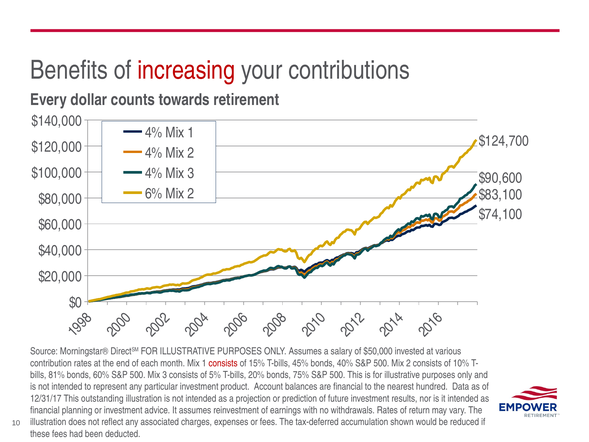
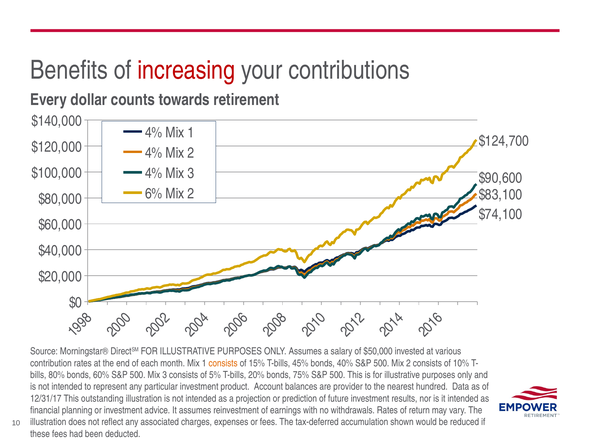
consists colour: red -> orange (223, 363)
81%: 81% -> 80% (57, 375)
are financial: financial -> provider (348, 386)
